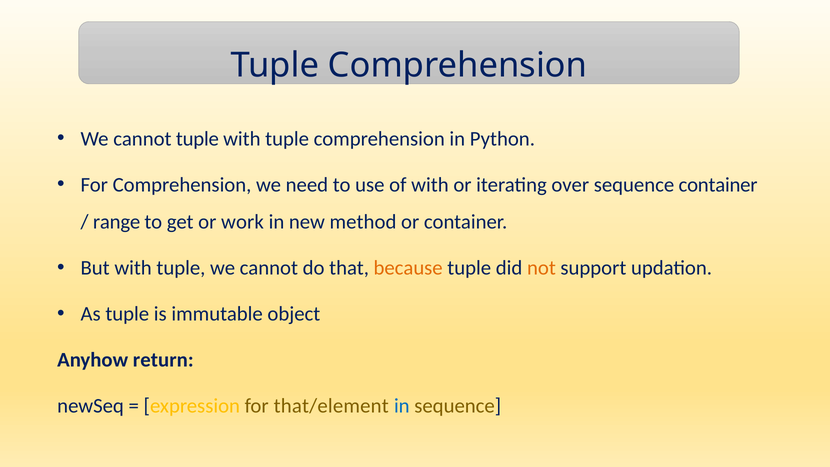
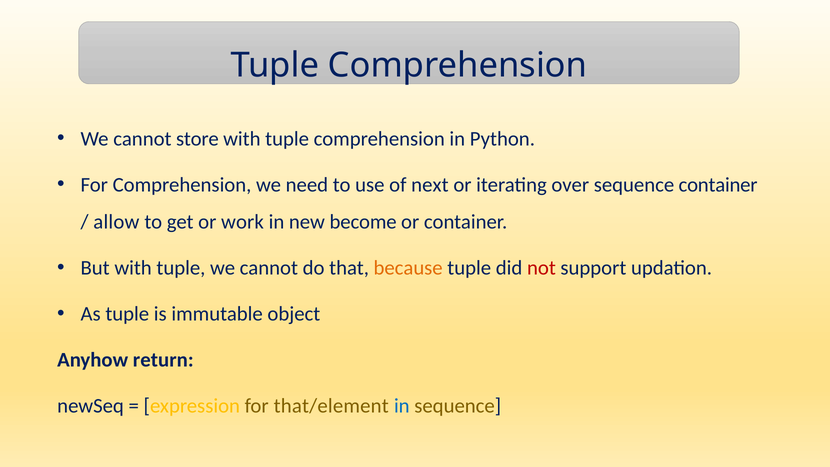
cannot tuple: tuple -> store (197, 139)
of with: with -> next (430, 185)
range: range -> allow (116, 222)
method: method -> become (363, 222)
not colour: orange -> red (541, 268)
